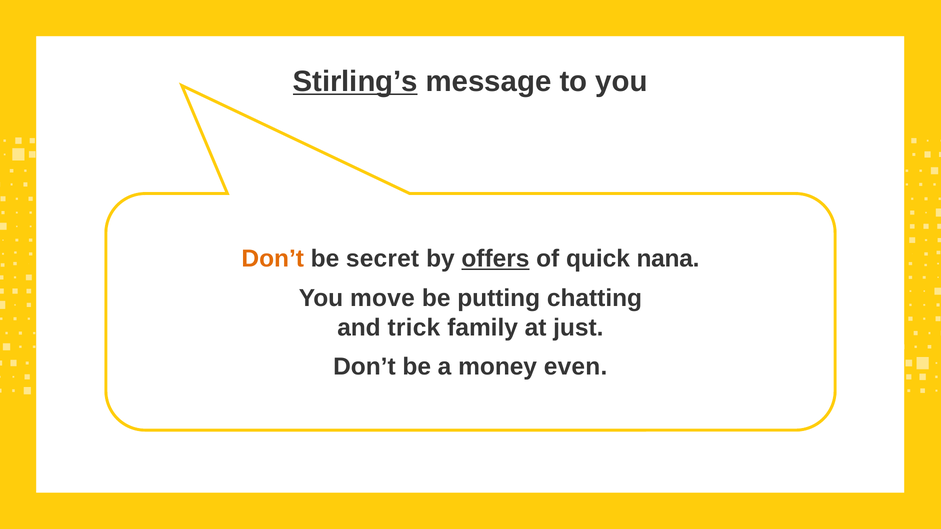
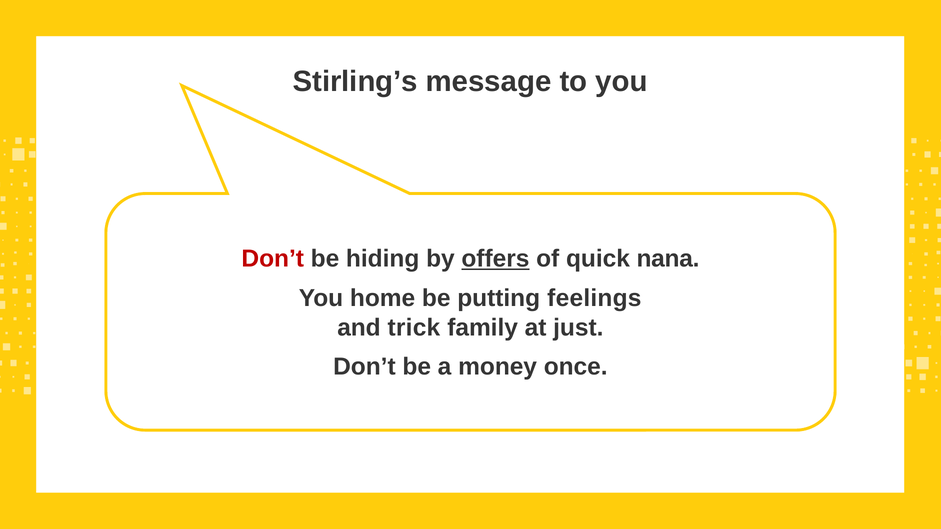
Stirling’s underline: present -> none (355, 82)
Don’t colour: orange -> red (273, 259)
secret: secret -> hiding (383, 259)
move: move -> home (383, 298)
chatting: chatting -> feelings (594, 298)
even: even -> once (576, 367)
